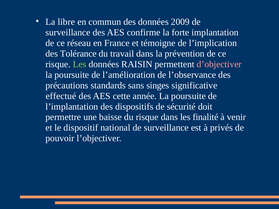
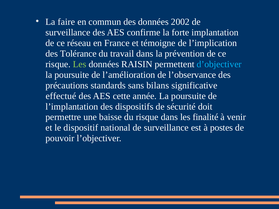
libre: libre -> faire (66, 22)
2009: 2009 -> 2002 (180, 22)
d’objectiver colour: pink -> light blue (219, 64)
singes: singes -> bilans (158, 85)
privés: privés -> postes (222, 128)
